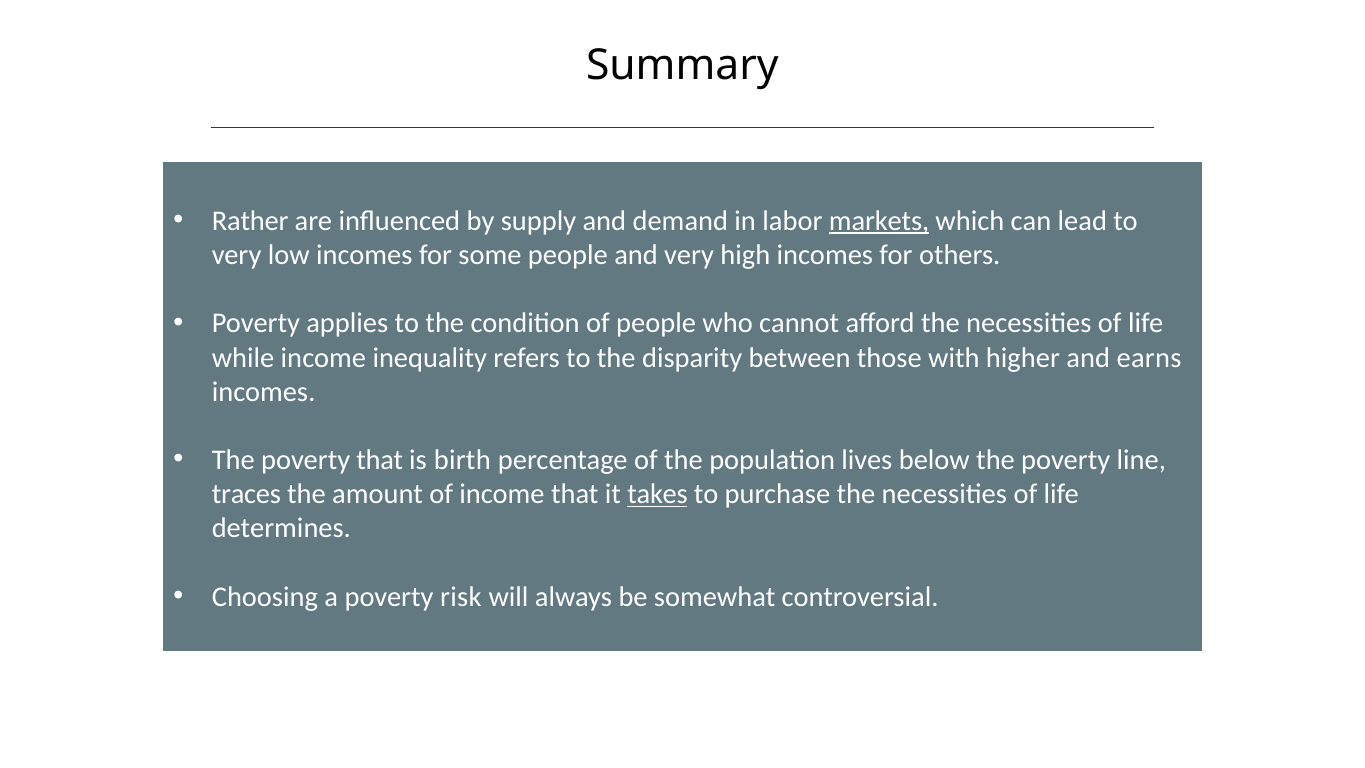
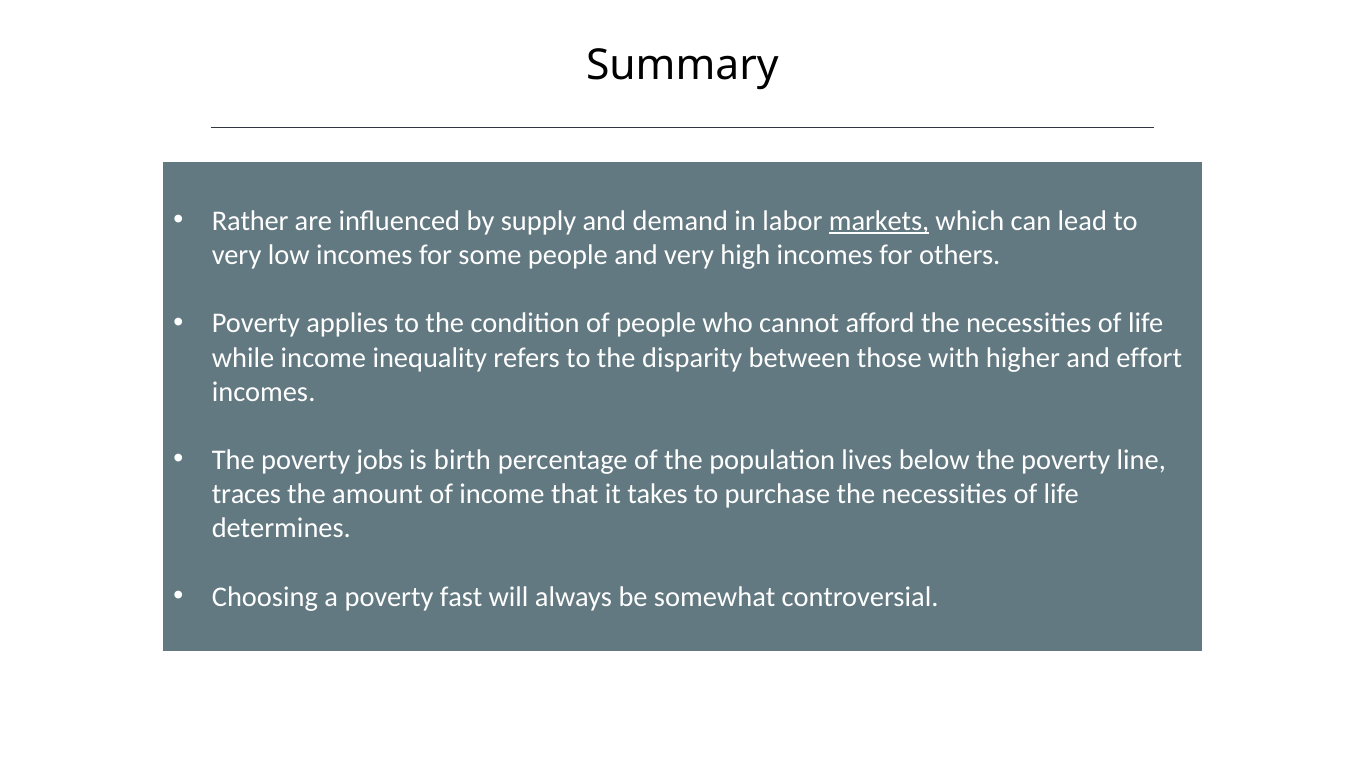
earns: earns -> effort (1149, 358)
poverty that: that -> jobs (380, 460)
takes underline: present -> none (658, 494)
risk: risk -> fast (461, 597)
